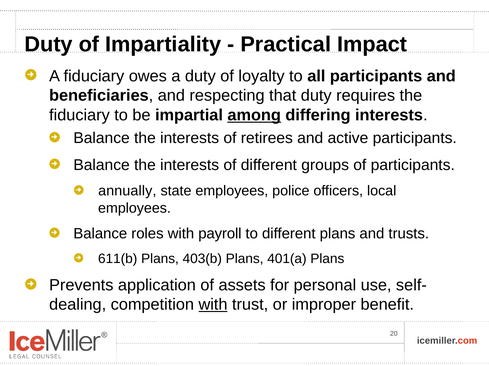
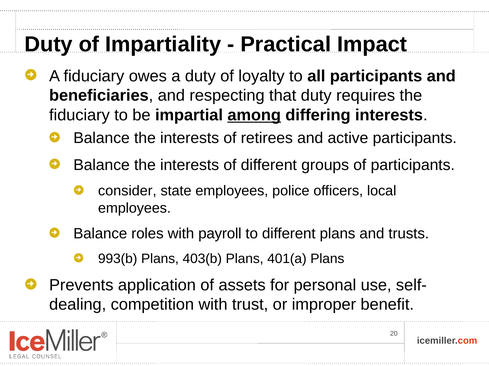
annually: annually -> consider (127, 191)
611(b: 611(b -> 993(b (118, 259)
with underline: present -> none (213, 305)
